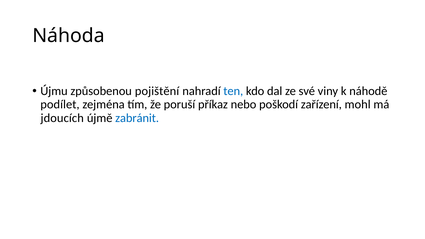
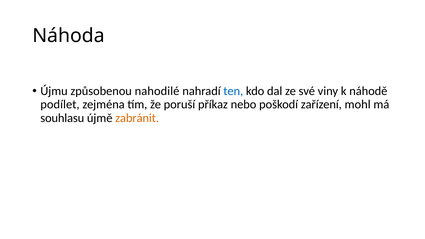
pojištění: pojištění -> nahodilé (157, 91)
jdoucích: jdoucích -> souhlasu (62, 118)
zabránit colour: blue -> orange (137, 118)
